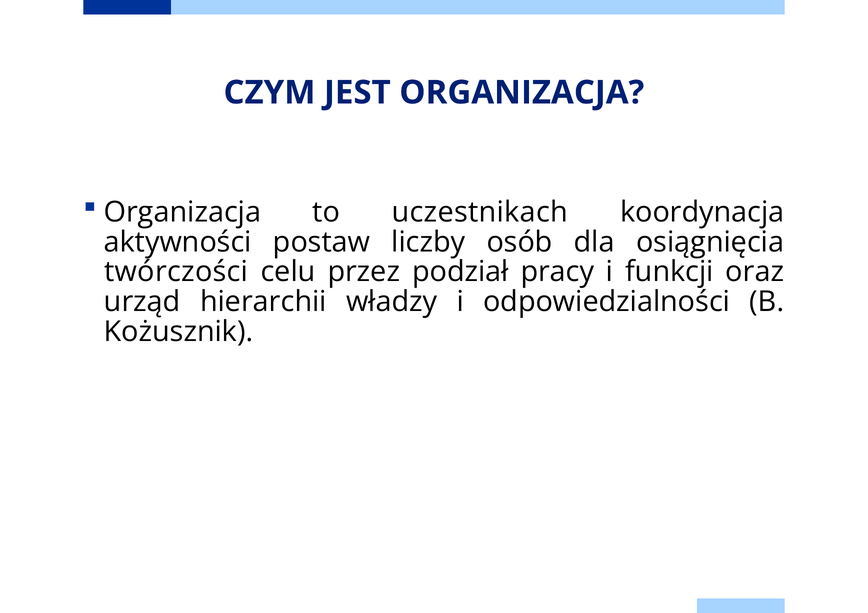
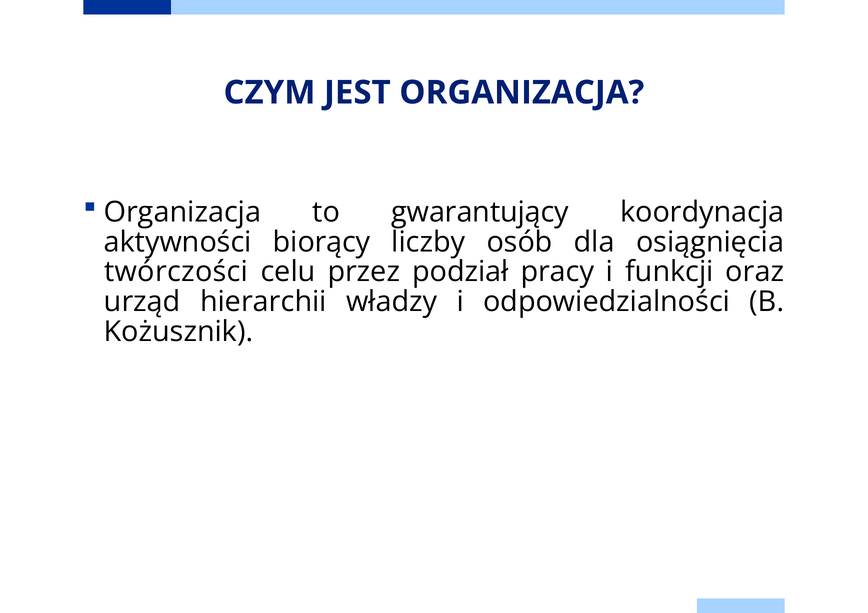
uczestnikach: uczestnikach -> gwarantujący (480, 212)
postaw: postaw -> biorący (322, 242)
